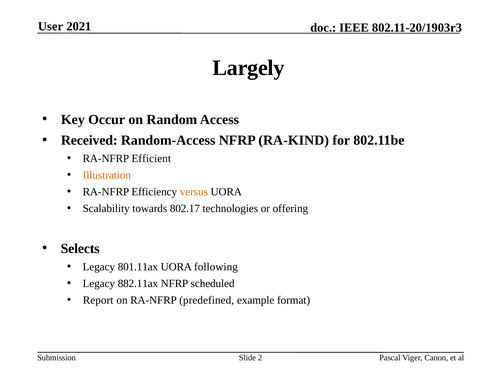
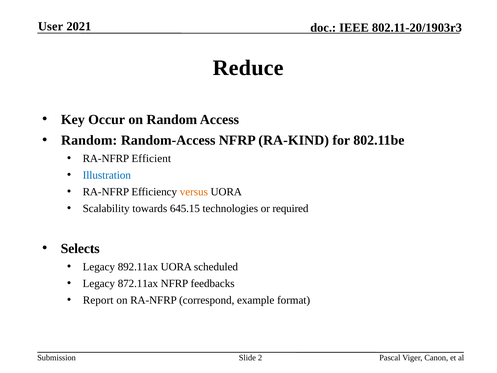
Largely: Largely -> Reduce (248, 68)
Received: Received -> Random (89, 140)
Illustration colour: orange -> blue (107, 175)
802.17: 802.17 -> 645.15 (185, 208)
offering: offering -> required (290, 208)
801.11ax: 801.11ax -> 892.11ax (138, 267)
following: following -> scheduled (216, 267)
882.11ax: 882.11ax -> 872.11ax (138, 283)
scheduled: scheduled -> feedbacks (213, 283)
predefined: predefined -> correspond (207, 300)
